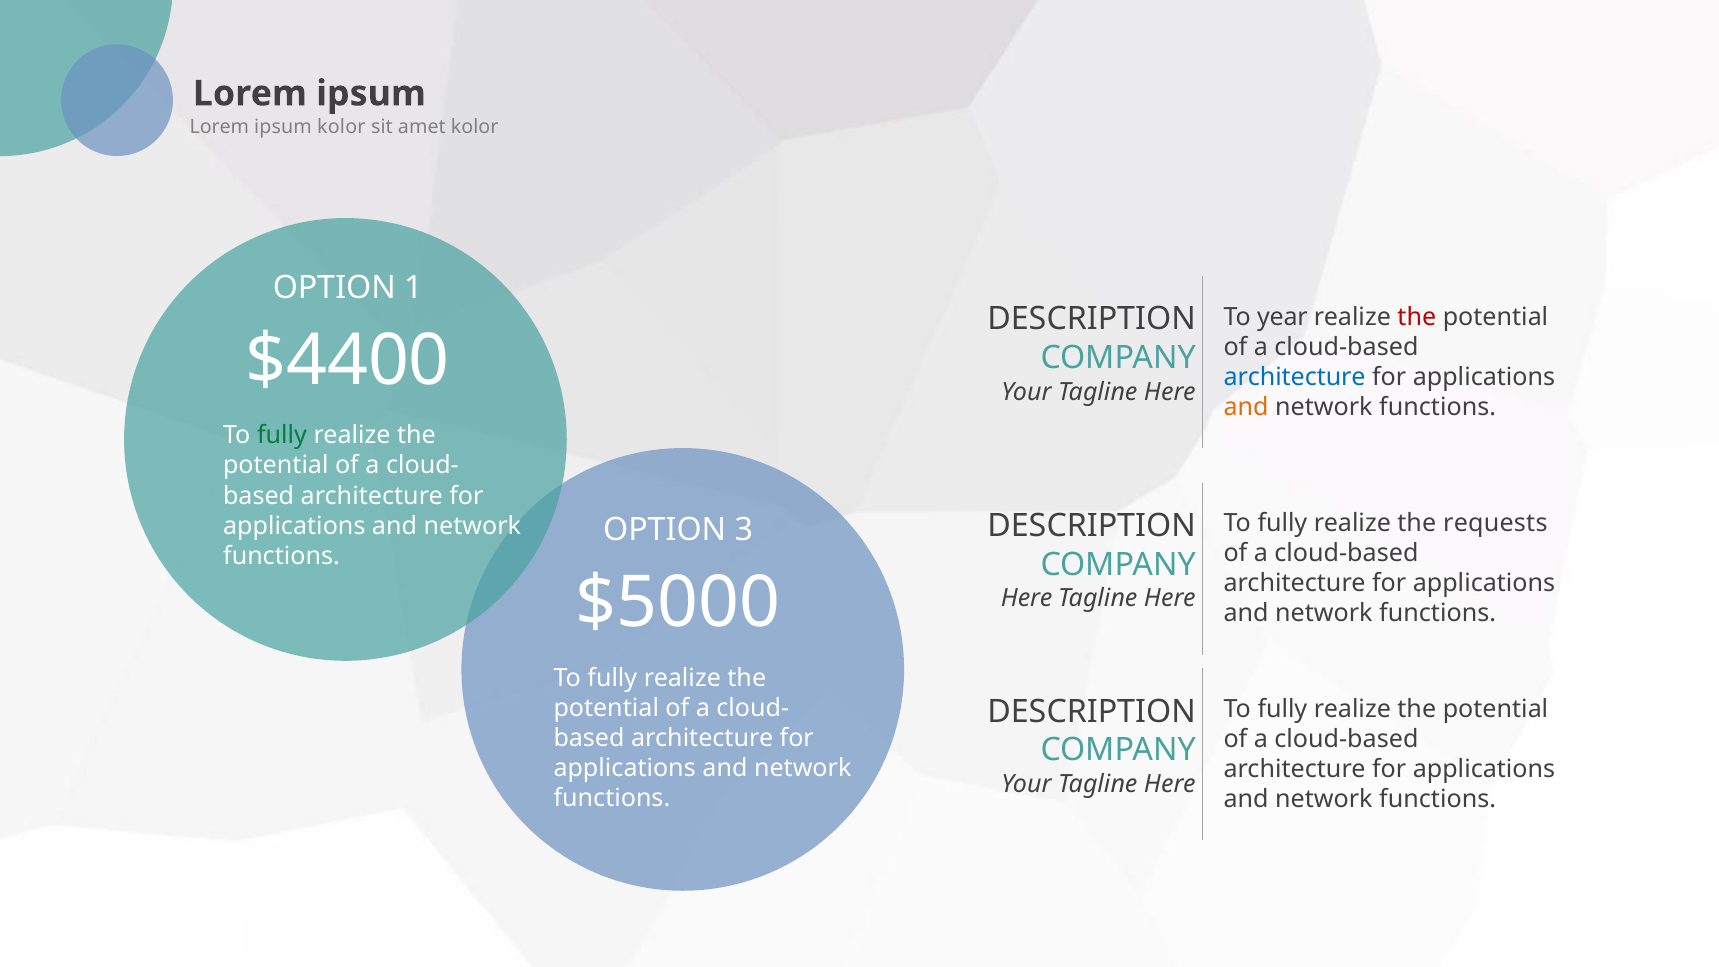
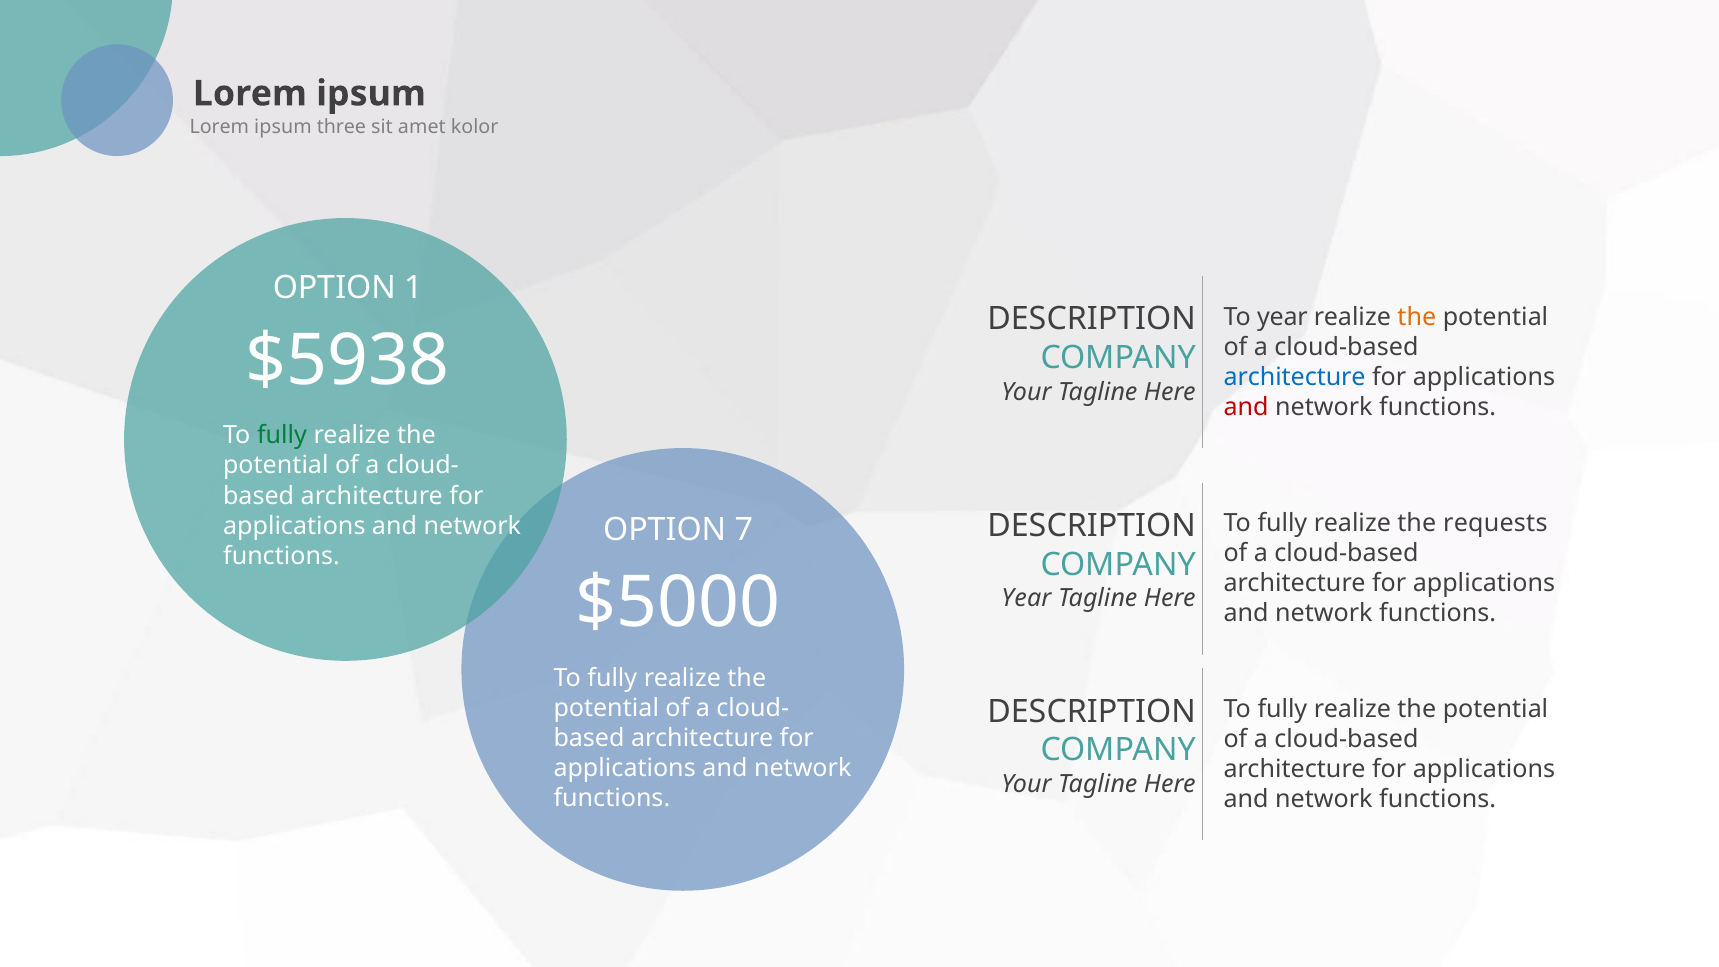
ipsum kolor: kolor -> three (341, 127)
the colour: red -> orange (1417, 317)
$4400: $4400 -> $5938 (348, 361)
and colour: orange -> red (1246, 407)
3: 3 -> 7 (744, 530)
Here: Here -> Year (1026, 598)
